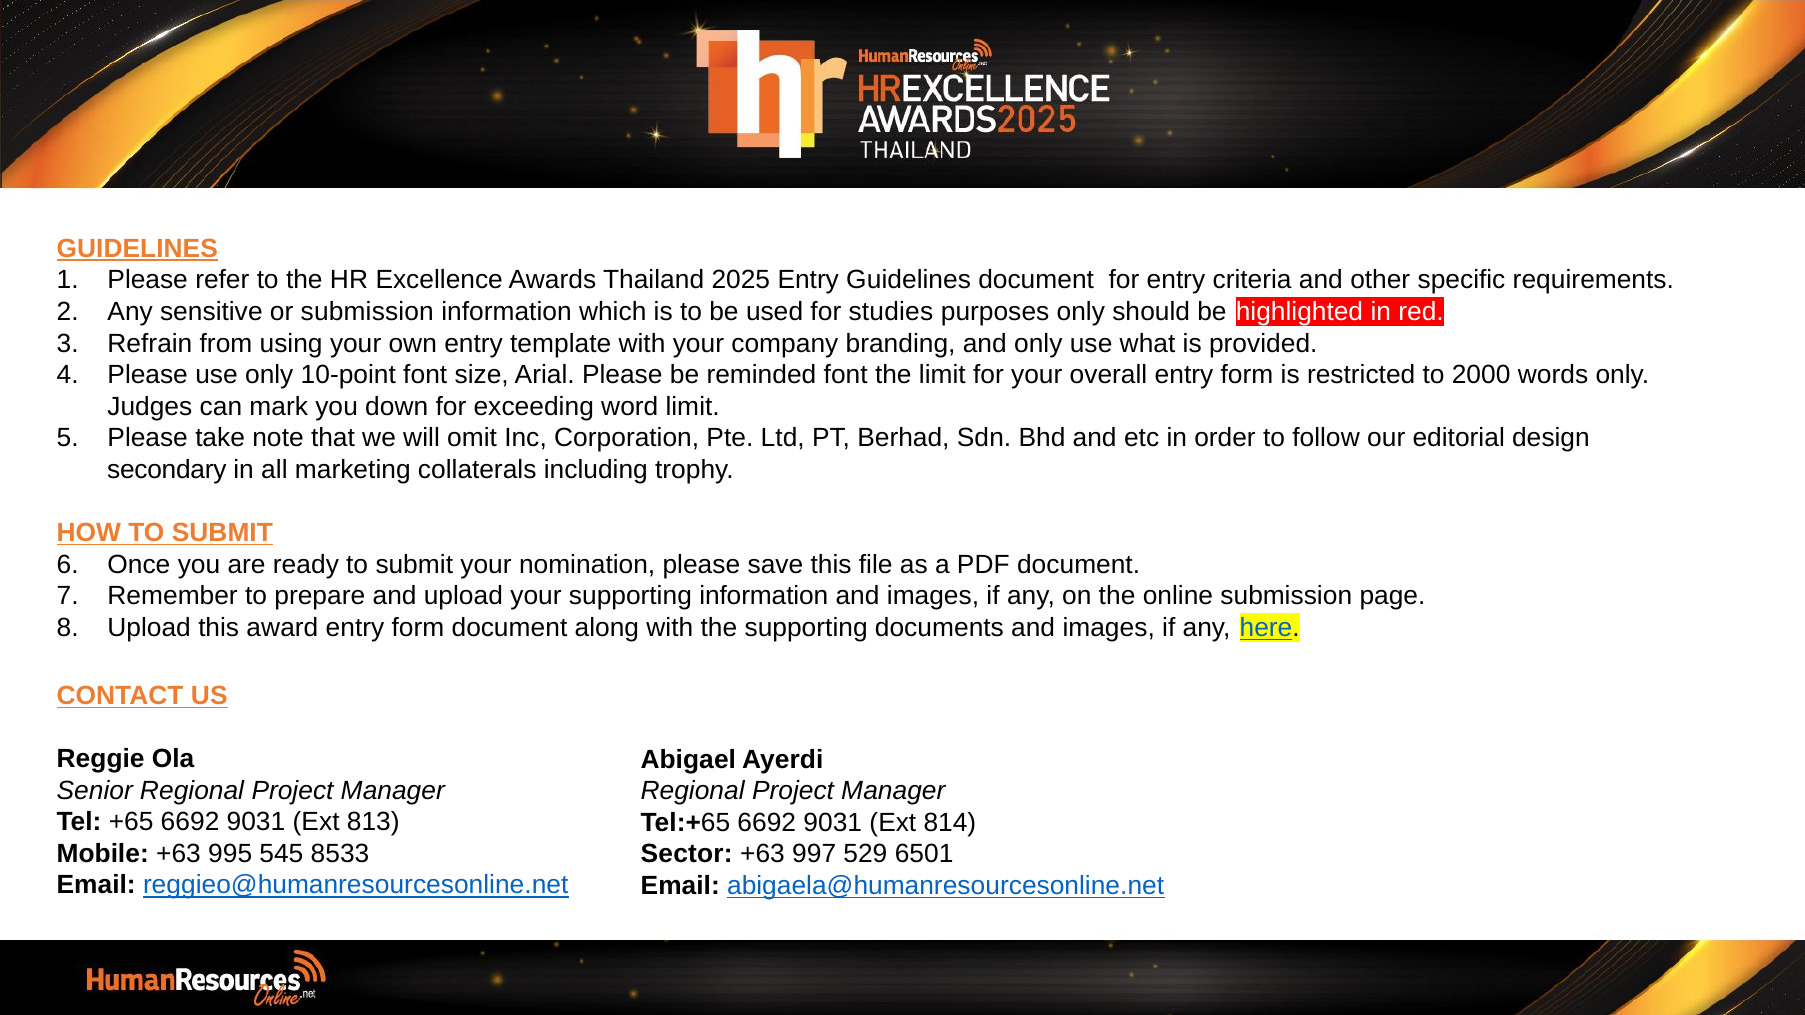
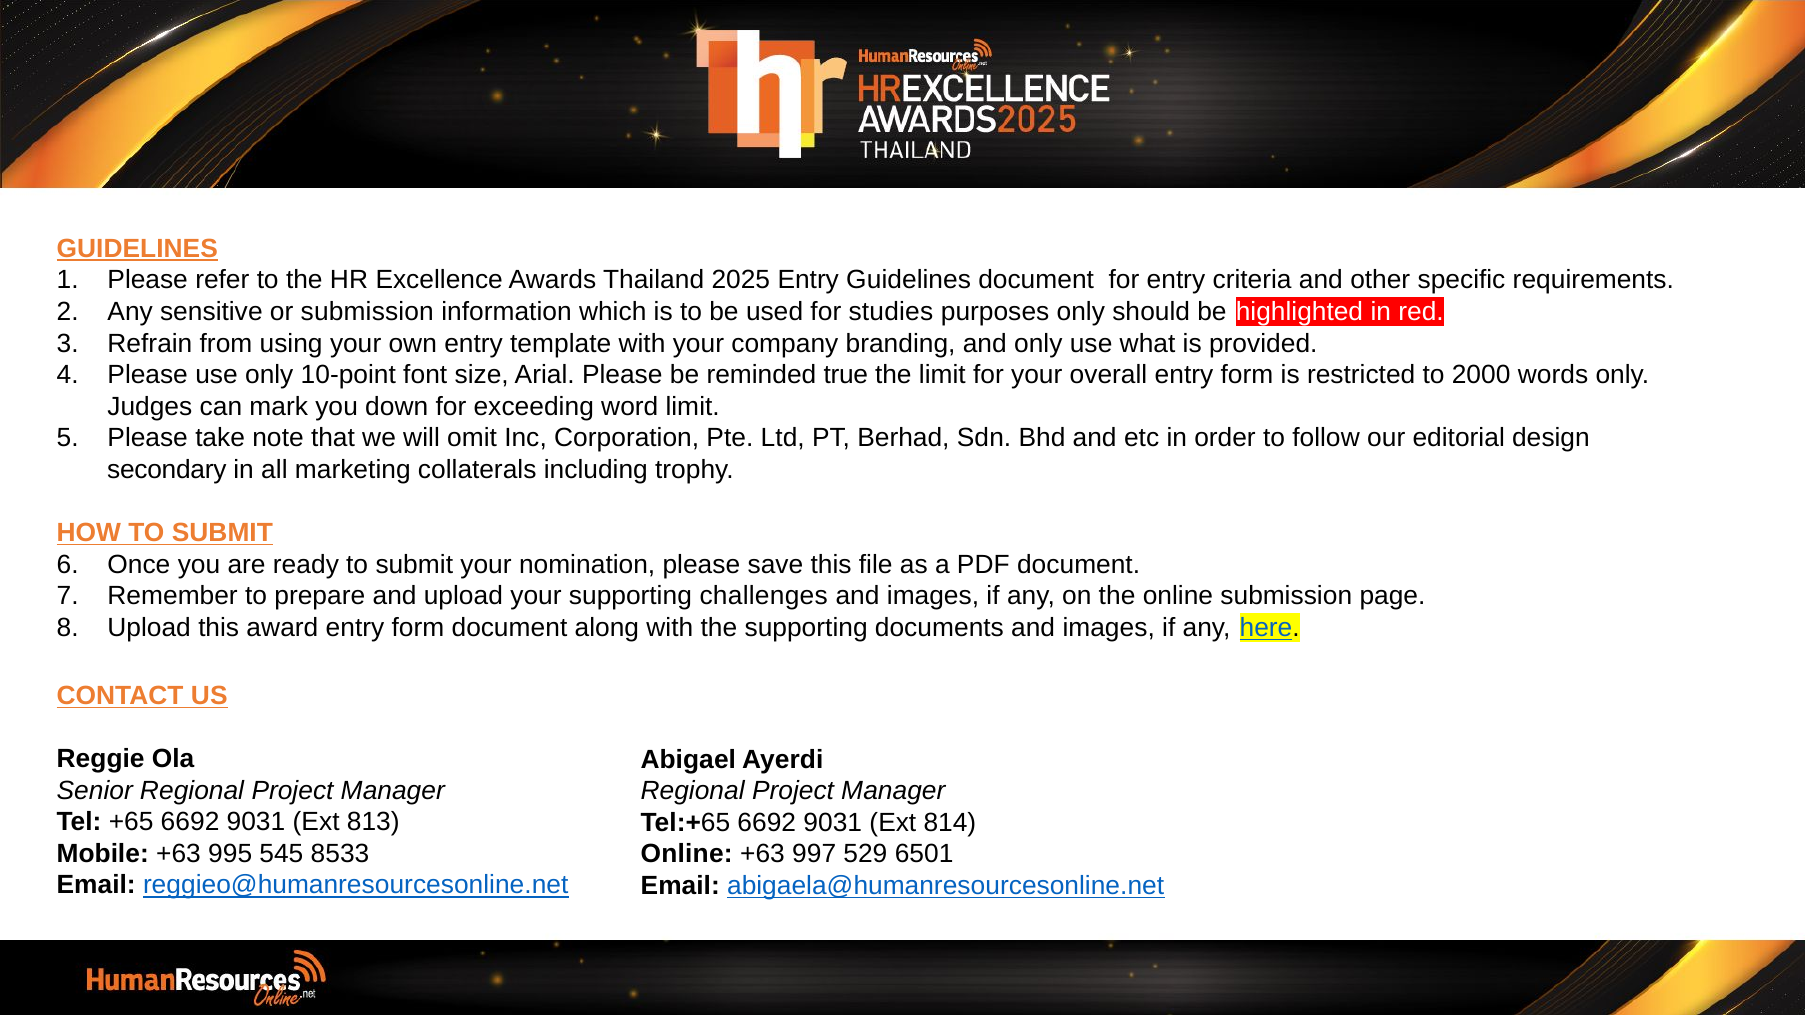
reminded font: font -> true (846, 375)
supporting information: information -> challenges (764, 596)
Sector: Sector -> Online (687, 855)
